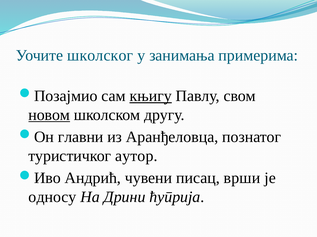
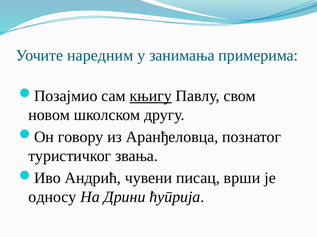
школског: школског -> наредним (100, 56)
новом underline: present -> none (49, 115)
главни: главни -> говору (81, 137)
аутор: аутор -> звања (136, 156)
